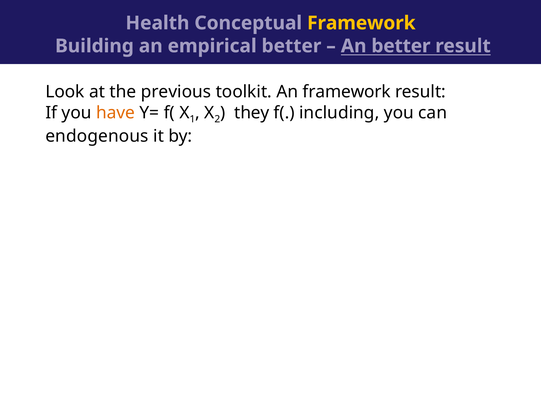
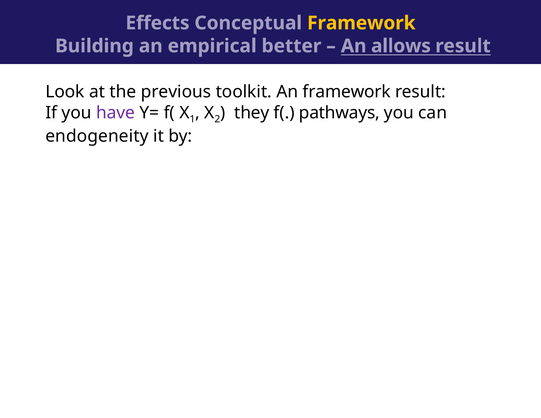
Health: Health -> Effects (158, 23)
An better: better -> allows (401, 46)
have colour: orange -> purple (116, 113)
including: including -> pathways (339, 113)
endogenous: endogenous -> endogeneity (97, 136)
